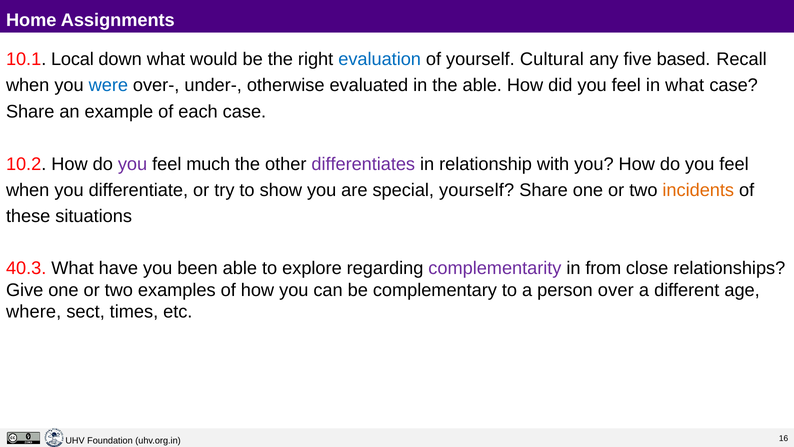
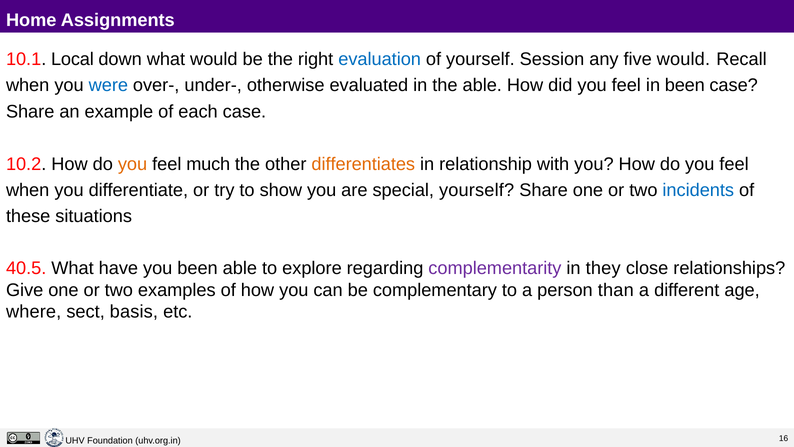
Cultural: Cultural -> Session (552, 59)
five based: based -> would (683, 59)
in what: what -> been (685, 85)
you colour: purple -> orange (133, 164)
differentiates colour: purple -> orange (363, 164)
incidents colour: orange -> blue (698, 190)
40.3: 40.3 -> 40.5 (26, 268)
from: from -> they (603, 268)
over: over -> than (616, 290)
times: times -> basis (134, 312)
